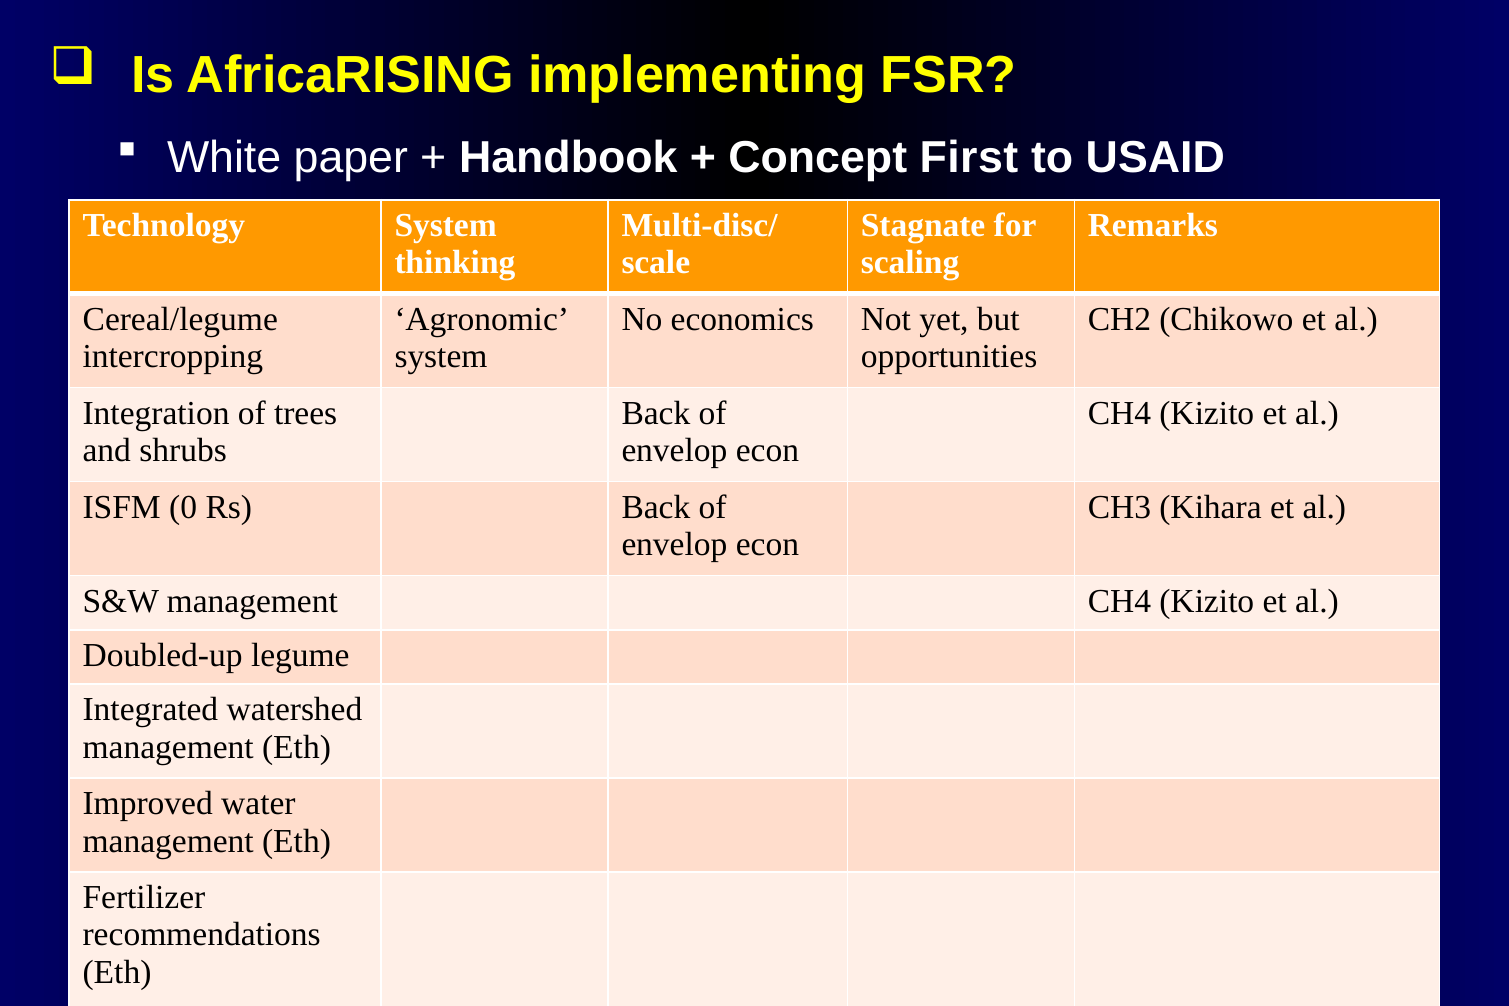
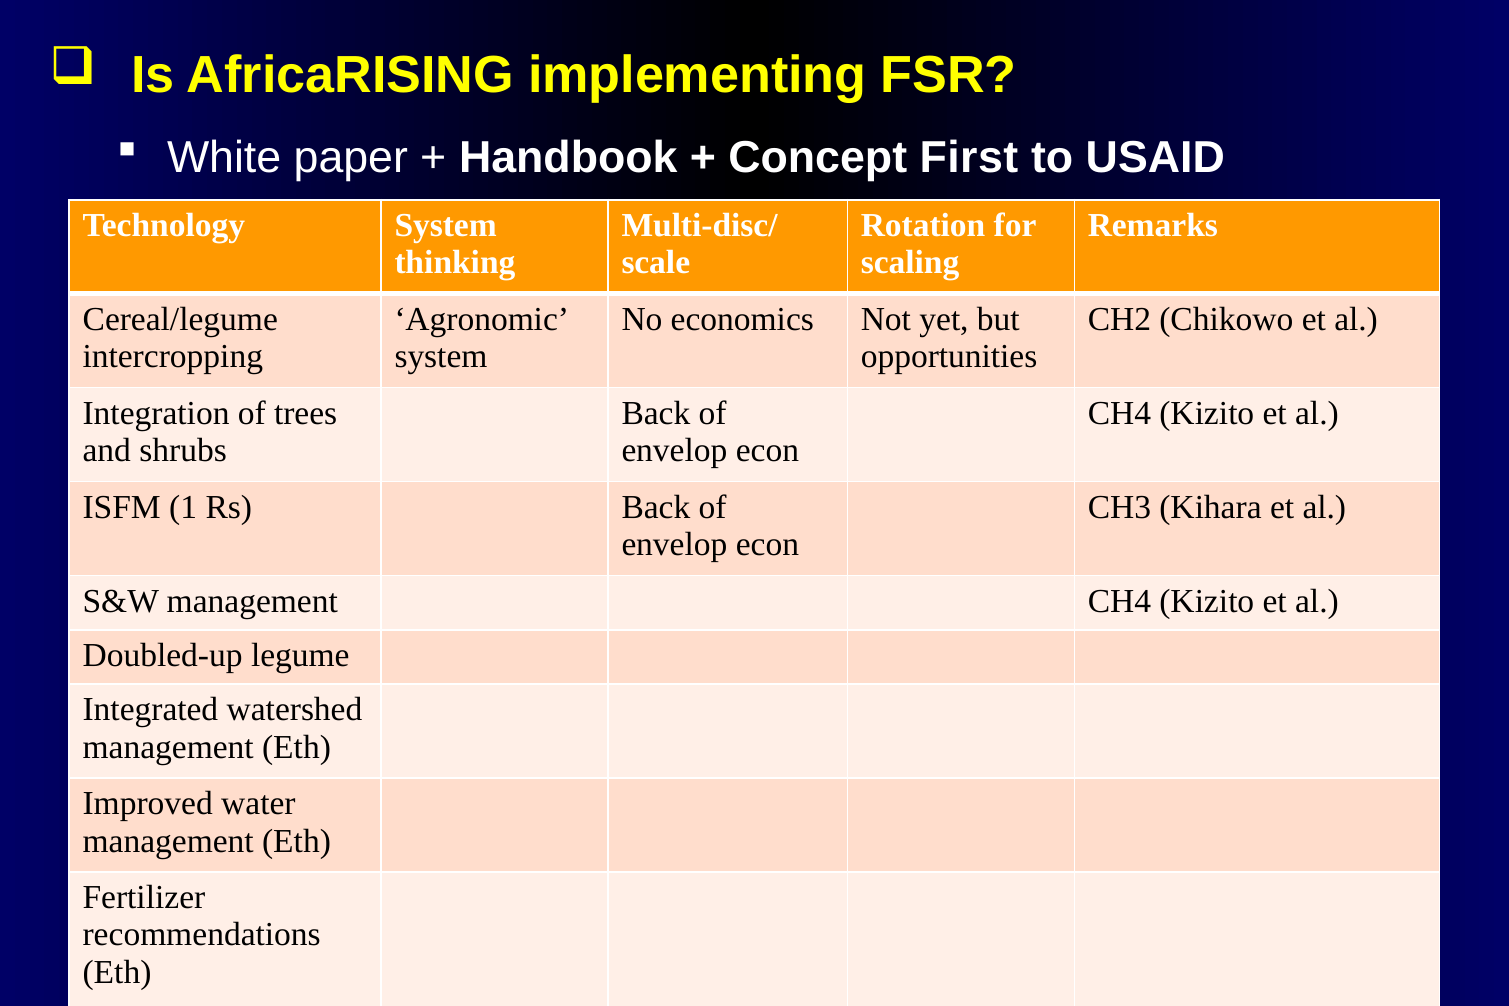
Stagnate: Stagnate -> Rotation (923, 225)
0: 0 -> 1 (183, 507)
